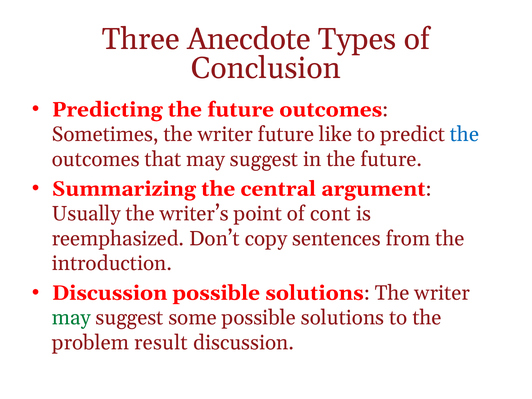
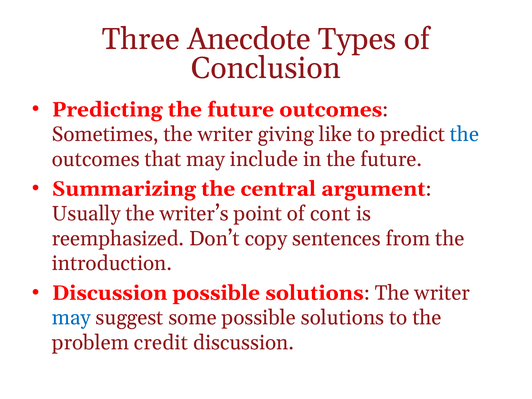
writer future: future -> giving (286, 134)
that may suggest: suggest -> include (264, 159)
may colour: green -> blue (71, 318)
result: result -> credit (161, 343)
